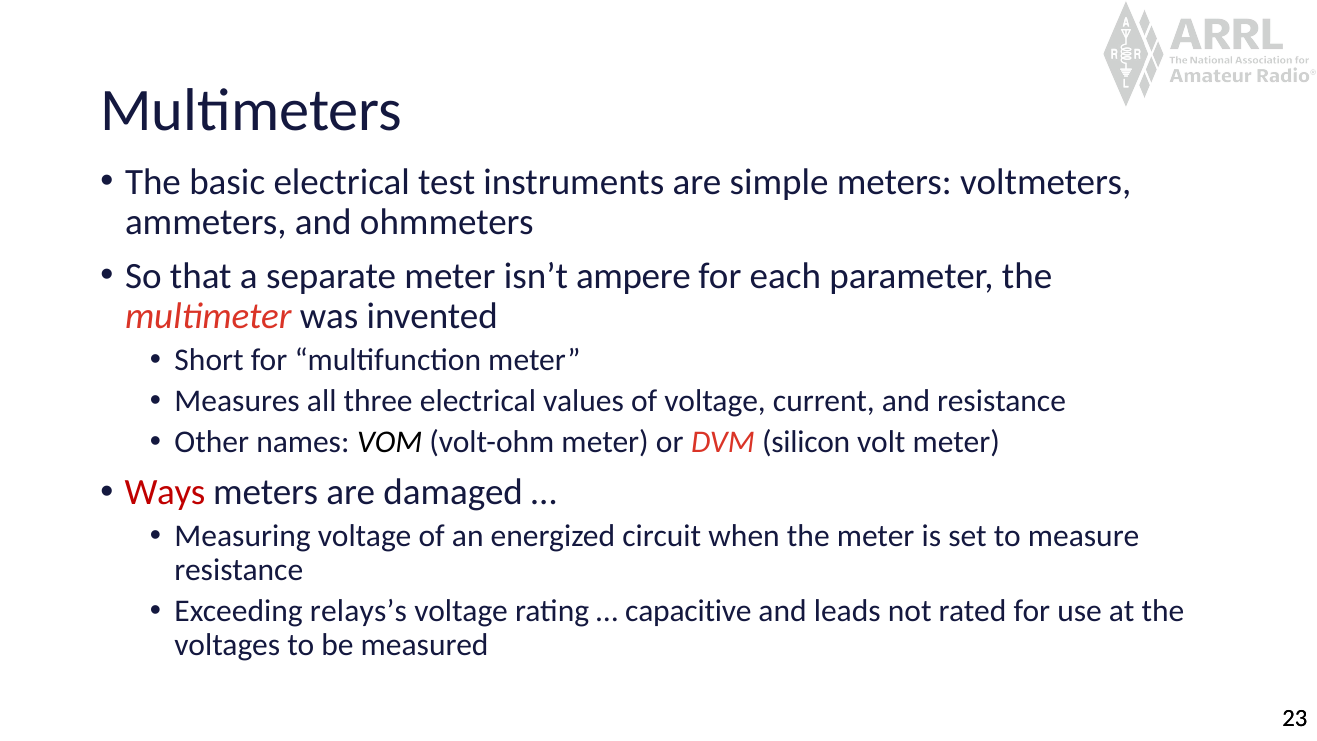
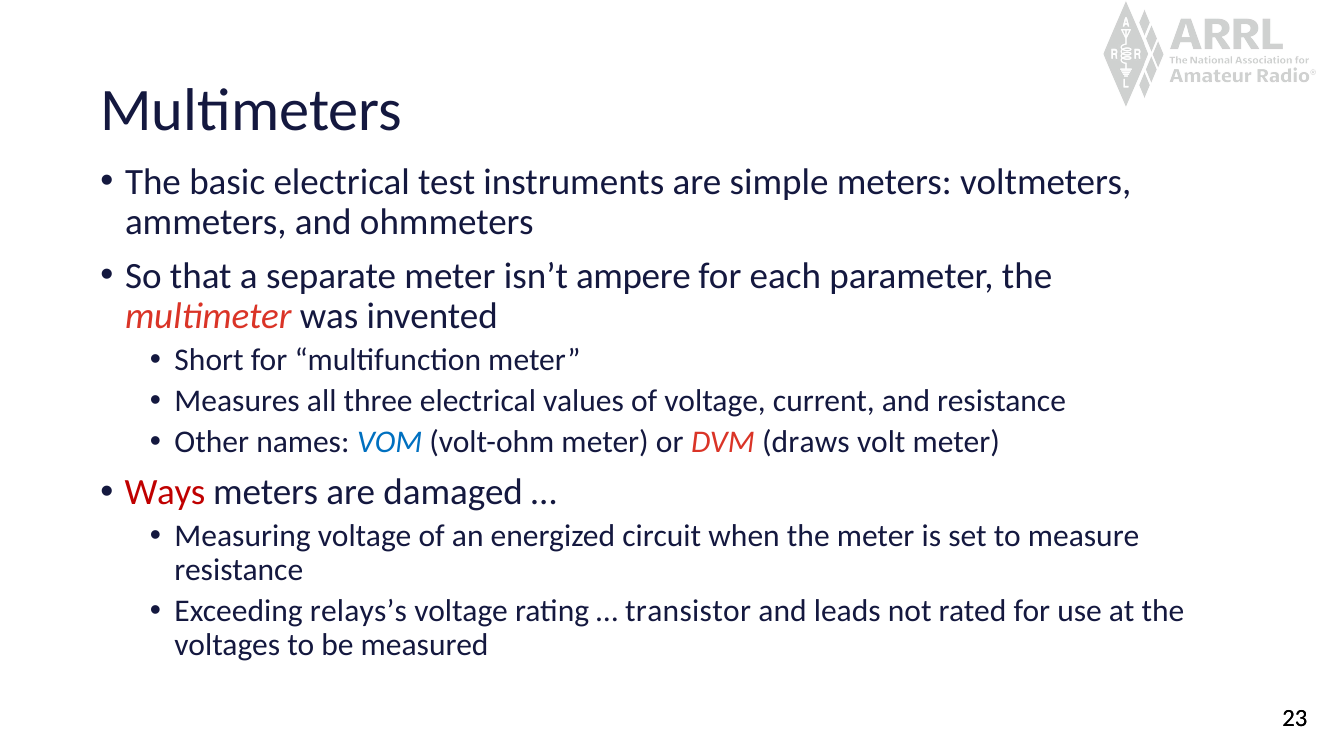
VOM colour: black -> blue (390, 442)
silicon: silicon -> draws (806, 442)
capacitive: capacitive -> transistor (688, 611)
